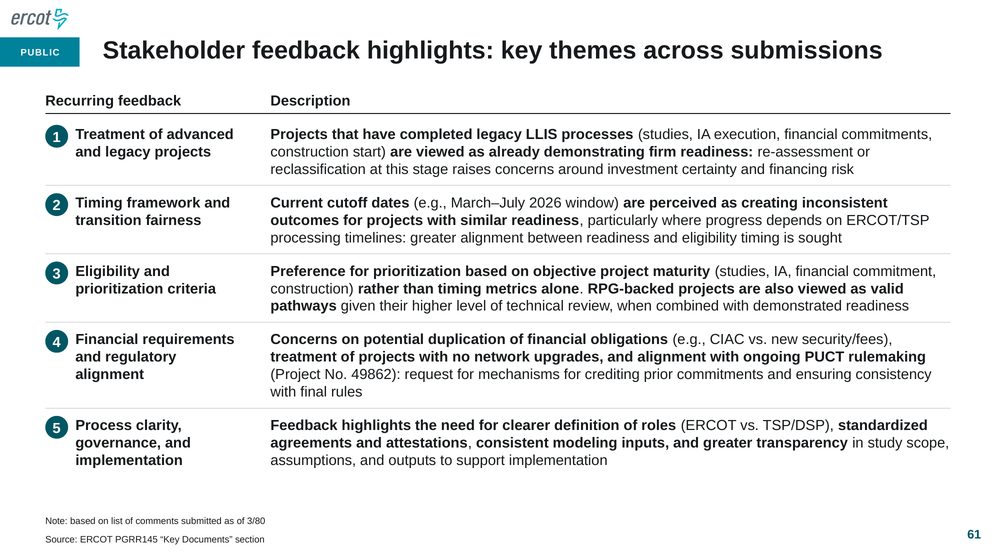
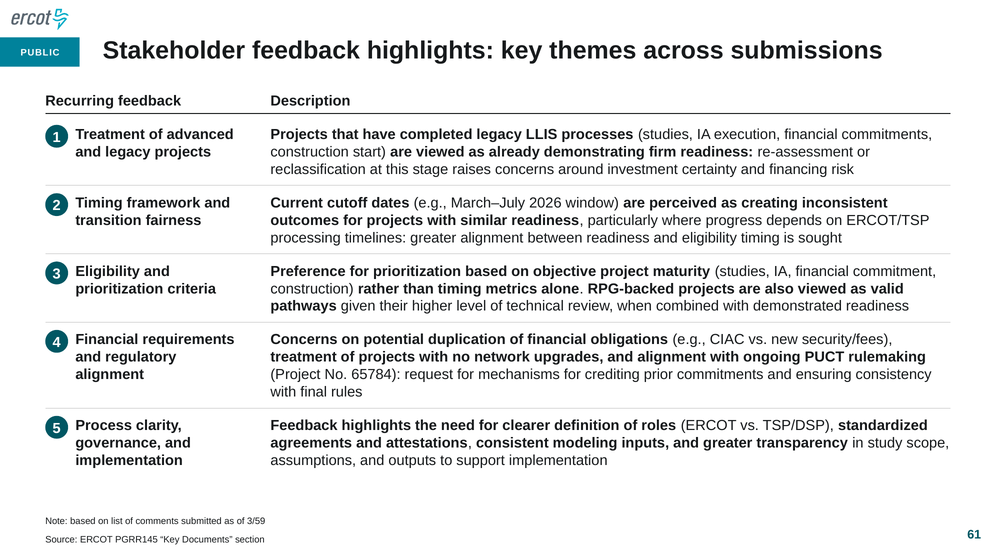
49862: 49862 -> 65784 (376, 375)
3/80: 3/80 -> 3/59 (256, 521)
